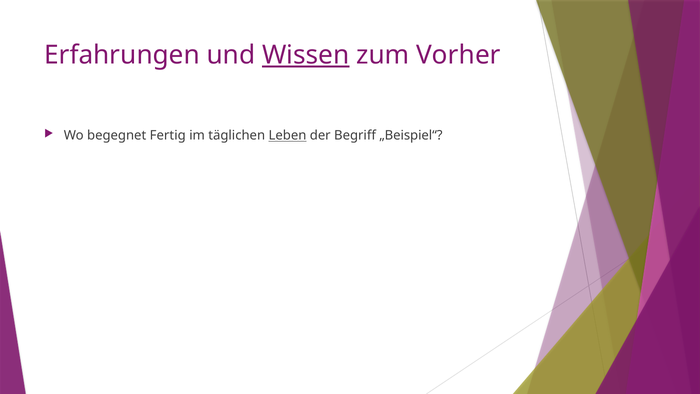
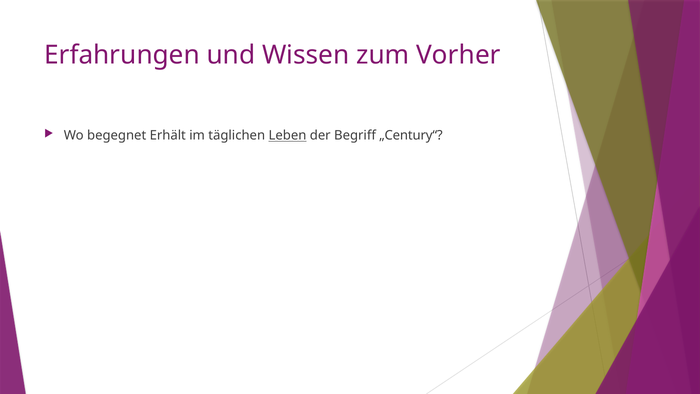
Wissen underline: present -> none (306, 55)
Fertig: Fertig -> Erhält (168, 135)
„Beispiel“: „Beispiel“ -> „Century“ (411, 135)
